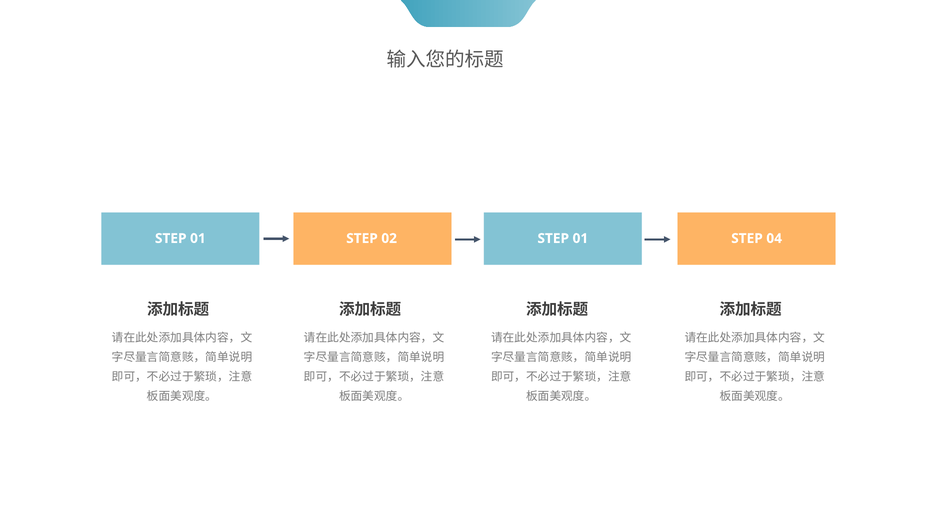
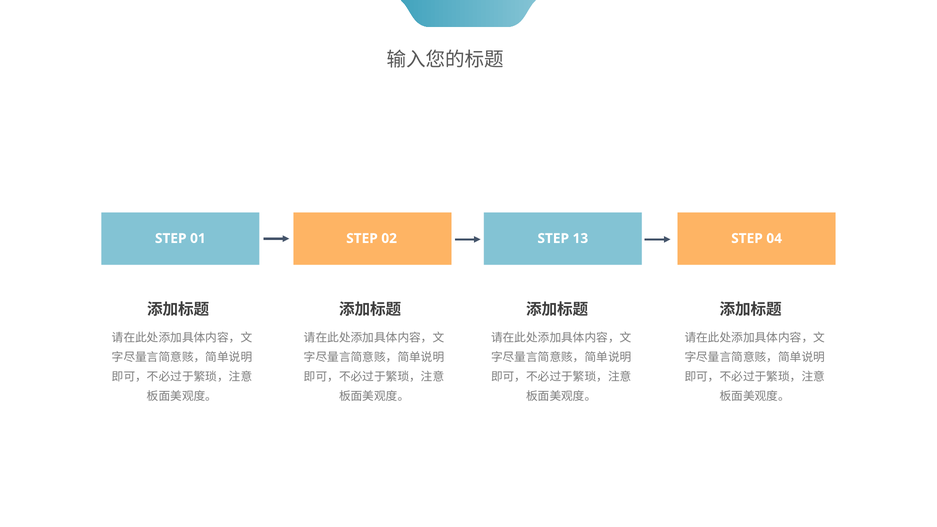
02 STEP 01: 01 -> 13 (580, 238)
